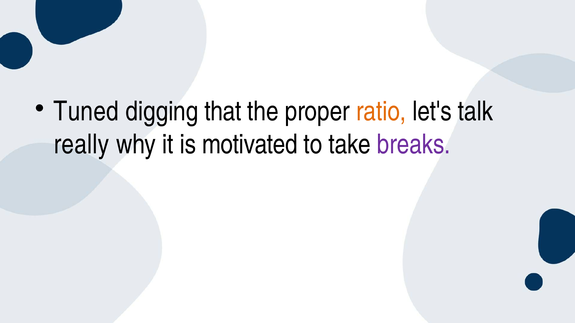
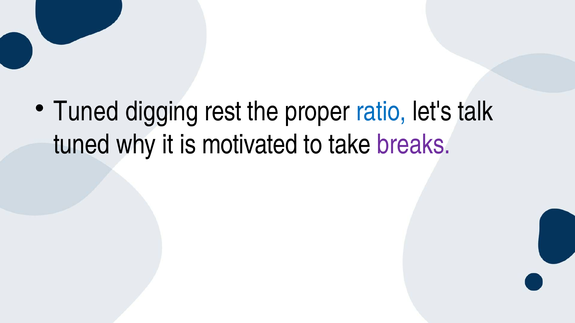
that: that -> rest (223, 112)
ratio colour: orange -> blue (381, 112)
really: really -> tuned (82, 145)
